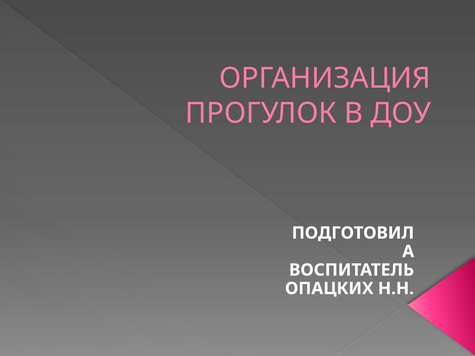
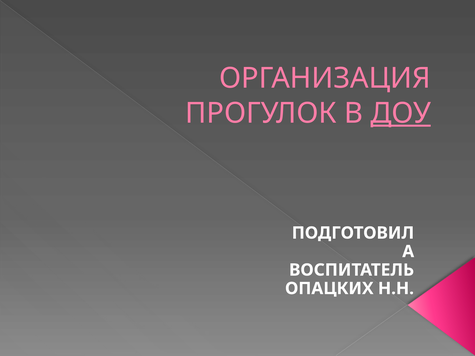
ДОУ underline: none -> present (401, 113)
